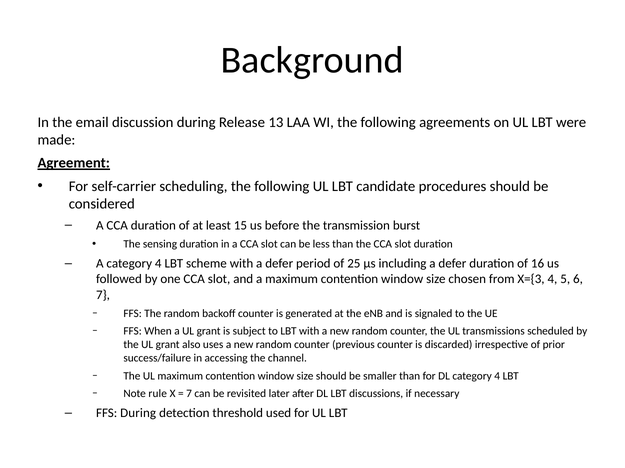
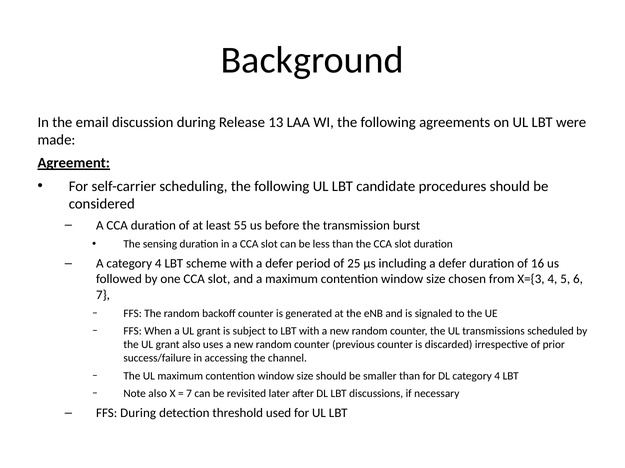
15: 15 -> 55 (240, 226)
Note rule: rule -> also (158, 394)
